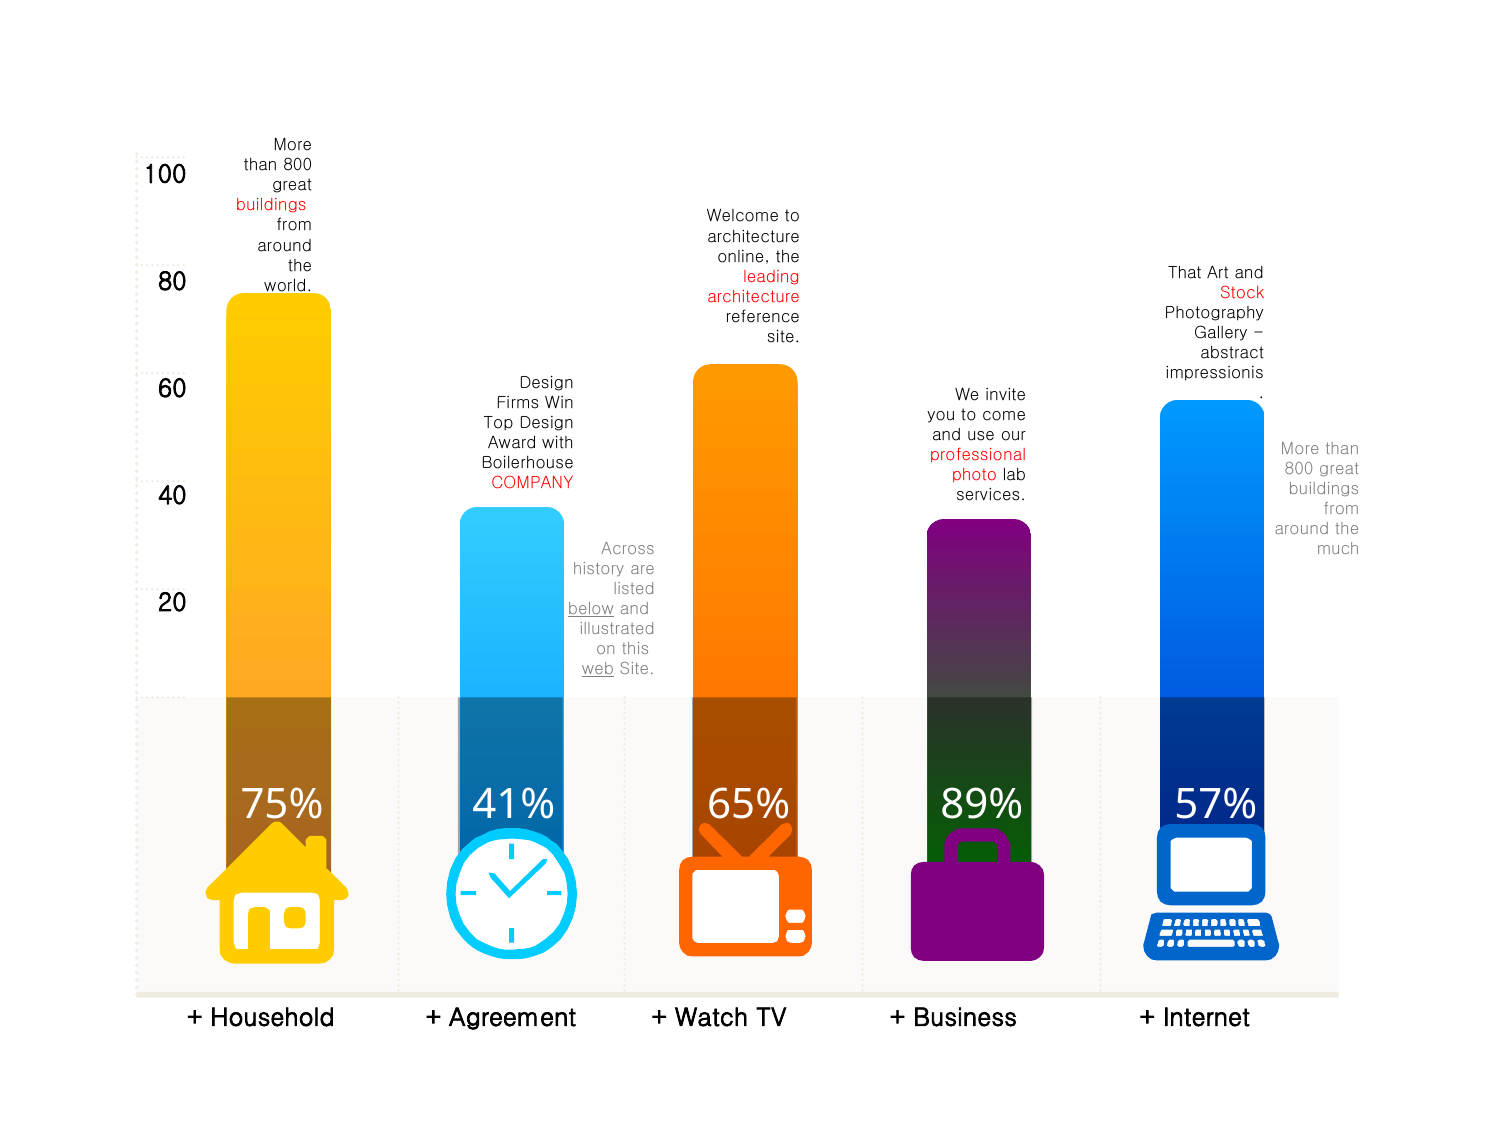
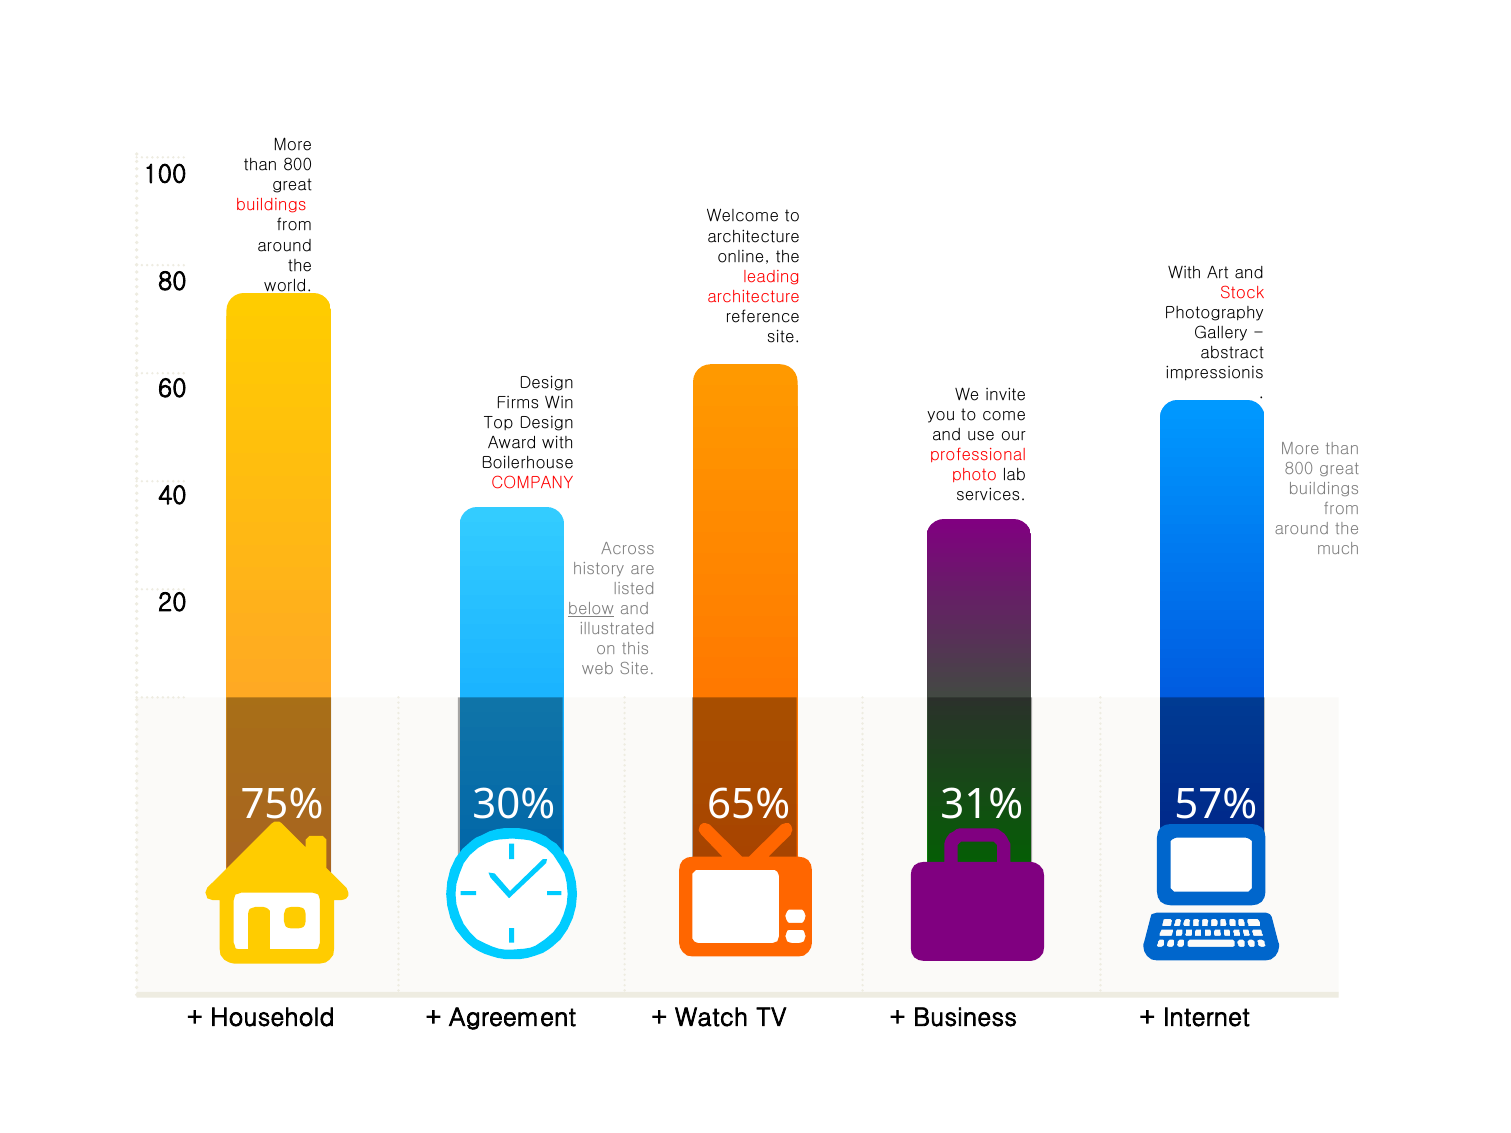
That: That -> With (1185, 273)
web underline: present -> none (598, 669)
41%: 41% -> 30% (514, 805)
89%: 89% -> 31% (982, 805)
